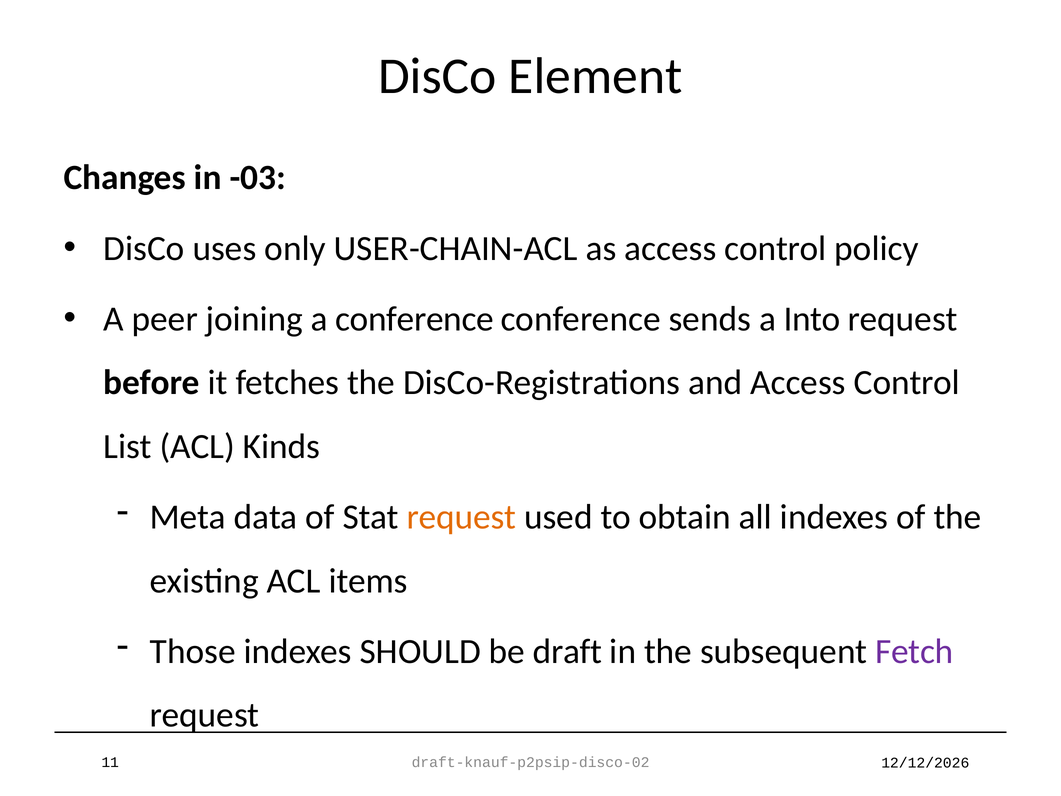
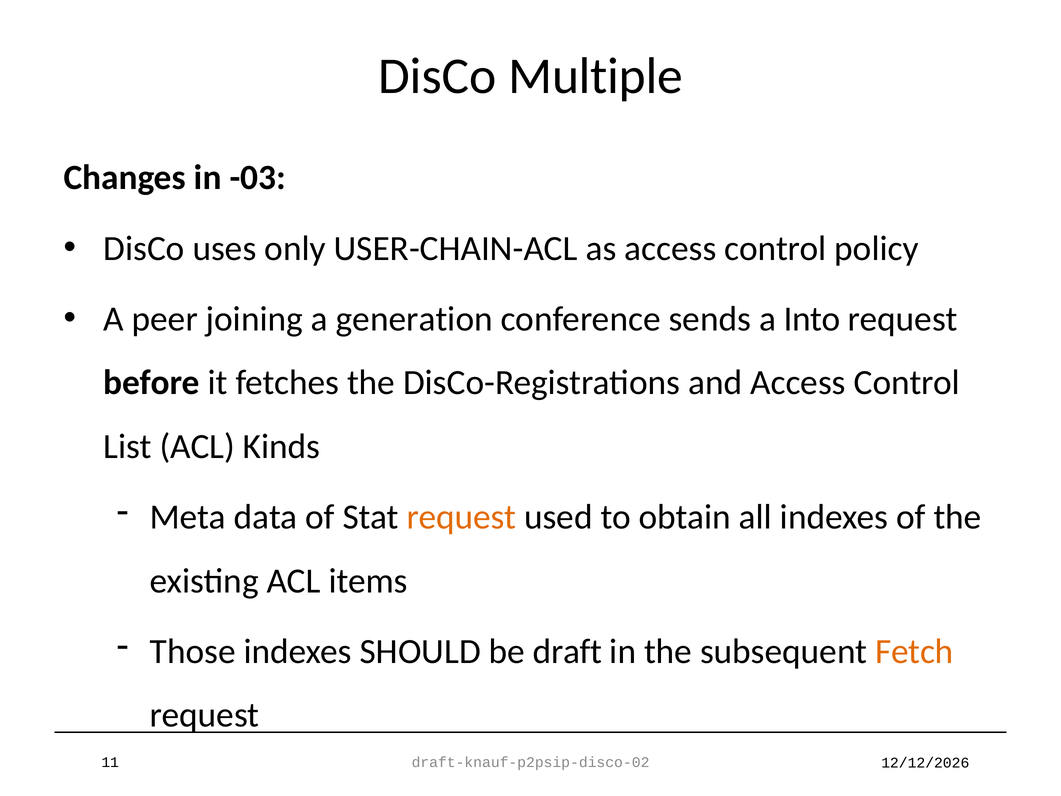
Element: Element -> Multiple (596, 76)
a conference: conference -> generation (414, 319)
Fetch colour: purple -> orange (914, 651)
